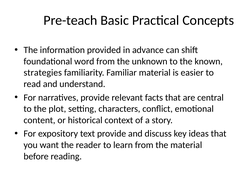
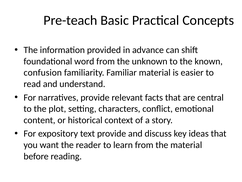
strategies: strategies -> confusion (43, 72)
